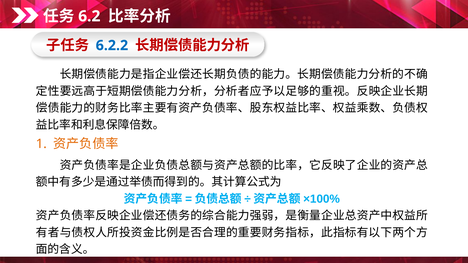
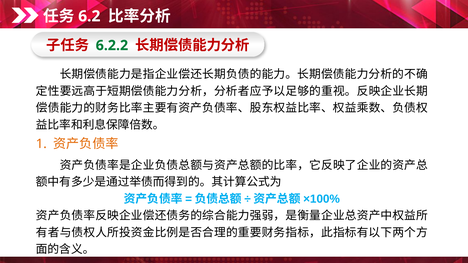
6.2.2 colour: blue -> green (112, 45)
